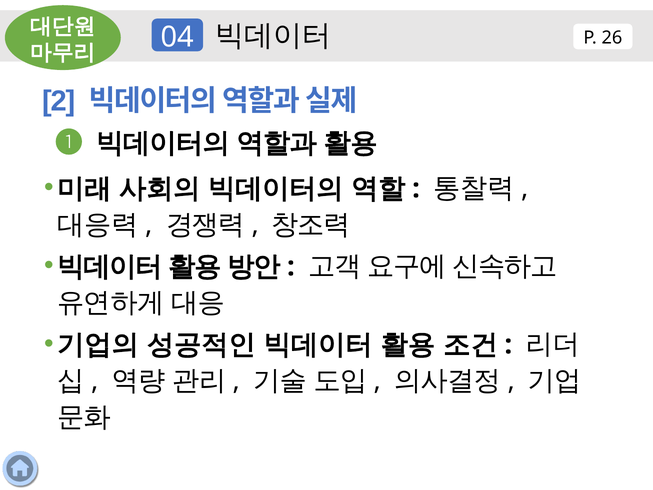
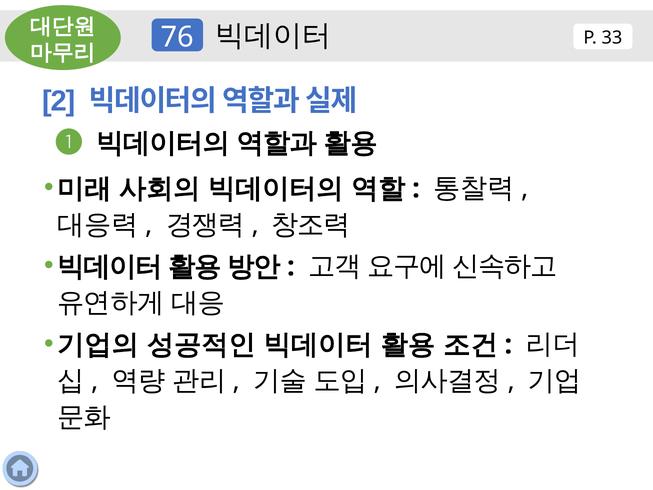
26: 26 -> 33 (612, 38)
04: 04 -> 76 (177, 37)
